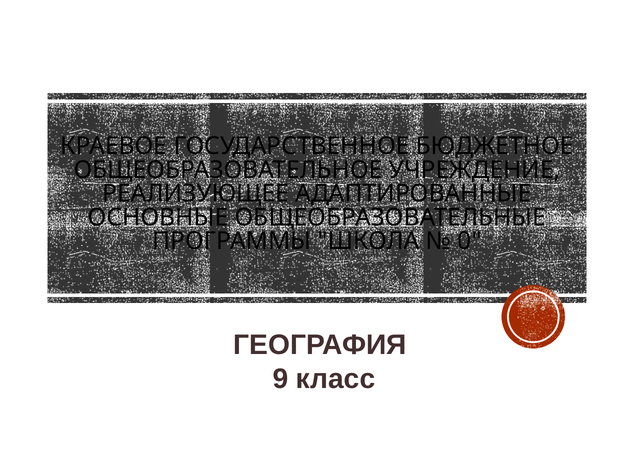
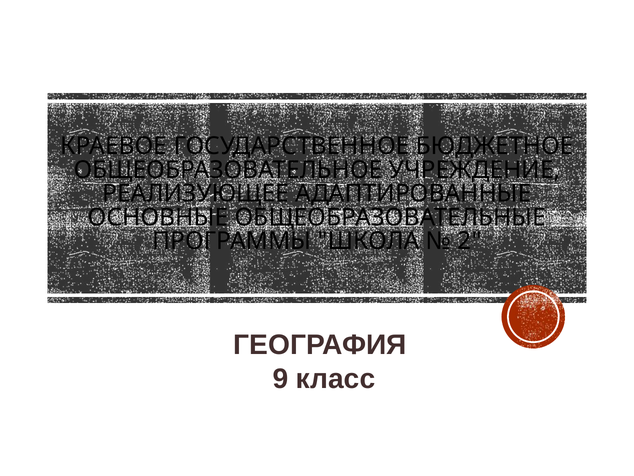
0: 0 -> 2 (470, 241)
